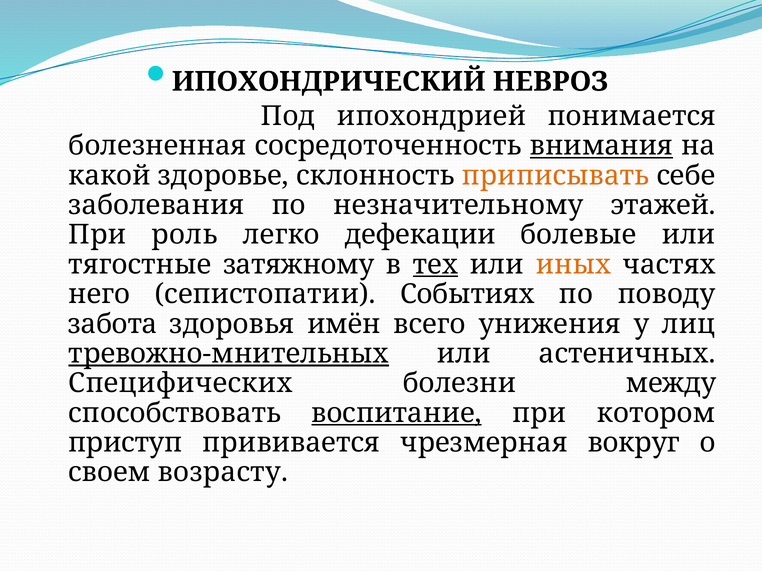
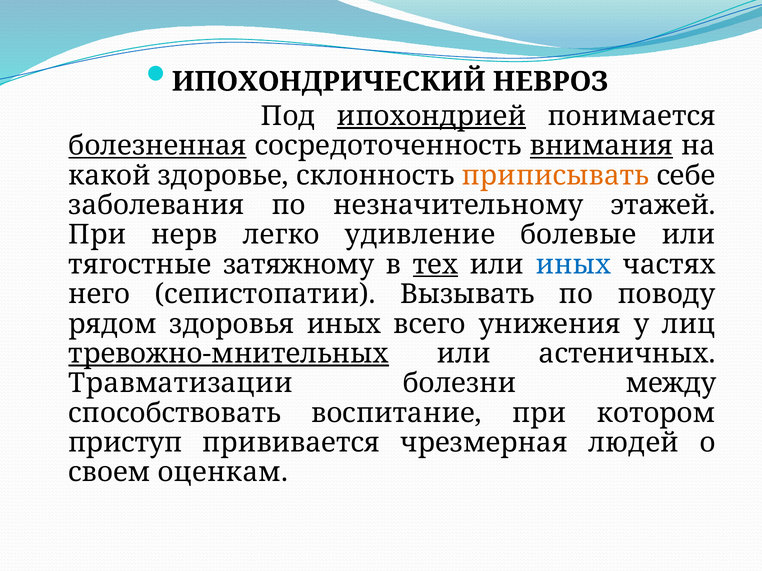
ипохондрией underline: none -> present (432, 116)
болезненная underline: none -> present (157, 146)
роль: роль -> нерв (184, 235)
дефекации: дефекации -> удивление (420, 235)
иных colour: orange -> blue (573, 265)
Событиях: Событиях -> Вызывать (467, 295)
забота: забота -> рядом (113, 324)
здоровья имён: имён -> иных (344, 324)
Специфических: Специфических -> Травматизации (181, 384)
воспитание underline: present -> none (397, 413)
вокруг: вокруг -> людей (634, 443)
возрасту: возрасту -> оценкам (223, 473)
